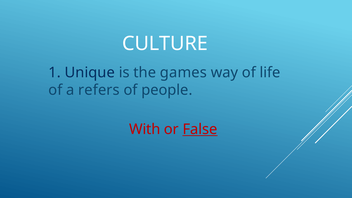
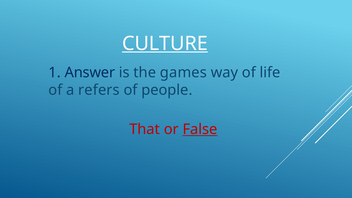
CULTURE underline: none -> present (165, 44)
Unique: Unique -> Answer (90, 72)
With: With -> That (145, 129)
